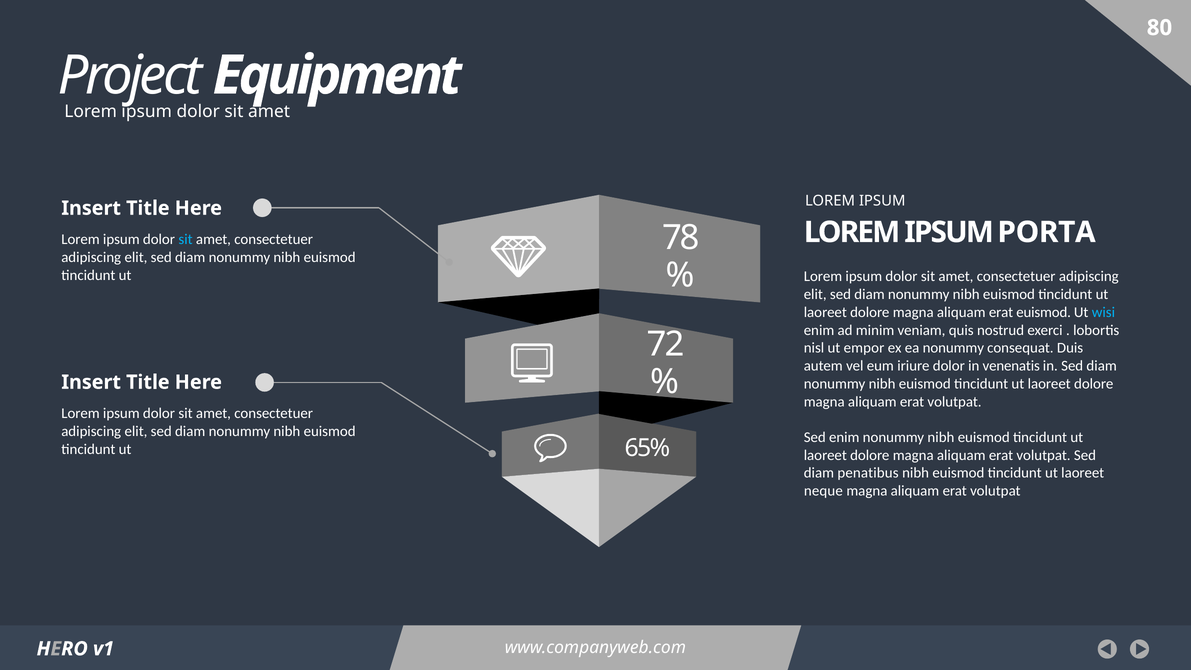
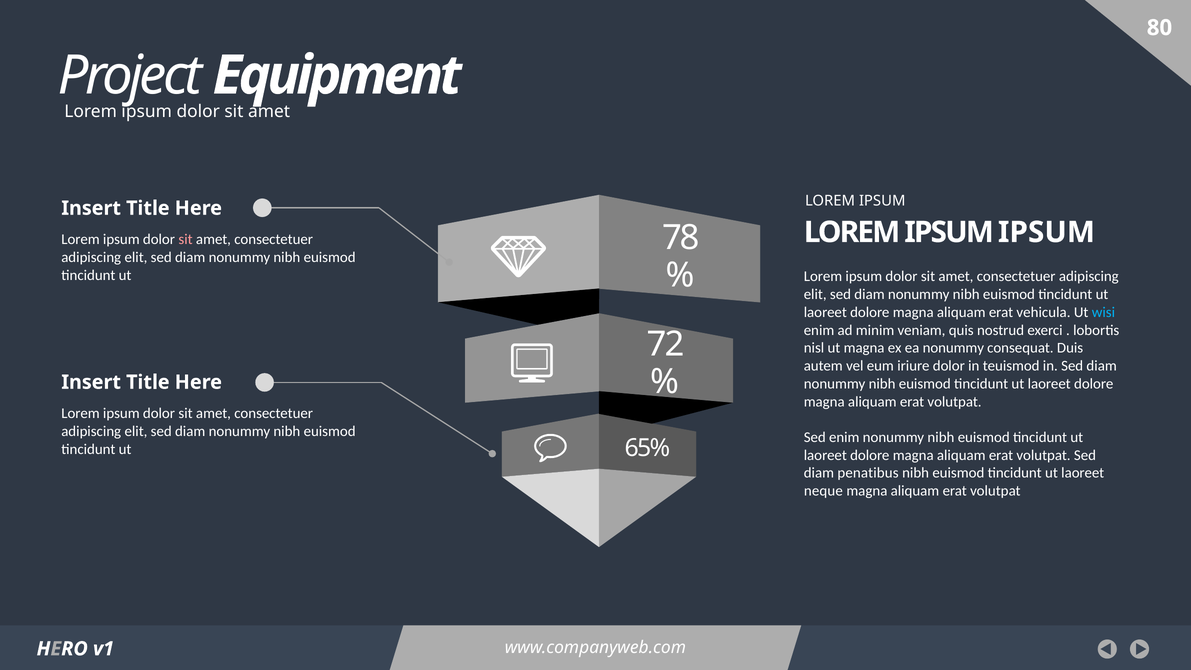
IPSUM PORTA: PORTA -> IPSUM (1046, 232)
sit colour: light blue -> pink (186, 239)
erat euismod: euismod -> vehicula (1043, 312)
ut empor: empor -> magna (864, 348)
venenatis: venenatis -> teuismod (1011, 366)
